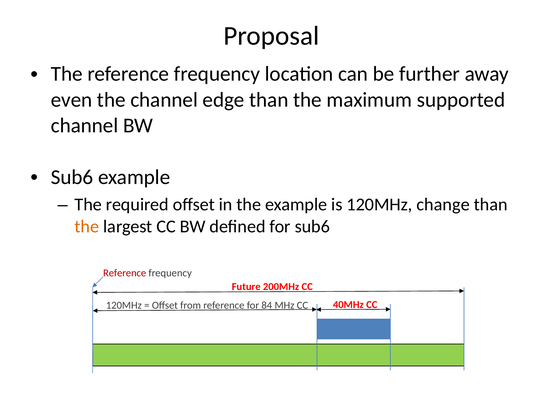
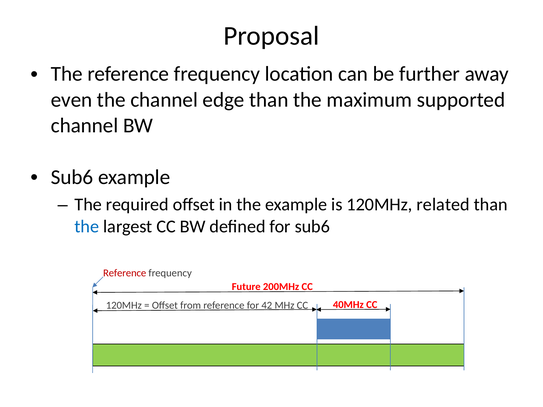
change: change -> related (443, 205)
the colour: orange -> blue (87, 227)
84: 84 -> 42 (267, 306)
